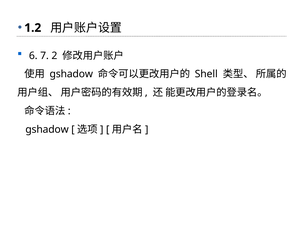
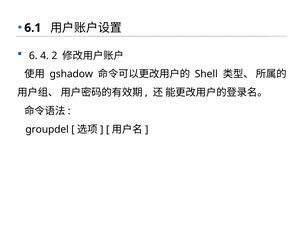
1.2: 1.2 -> 6.1 (33, 28)
7: 7 -> 4 (44, 55)
gshadow: gshadow -> groupdel (47, 129)
